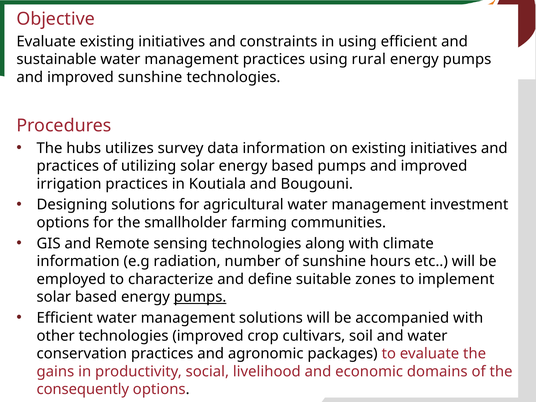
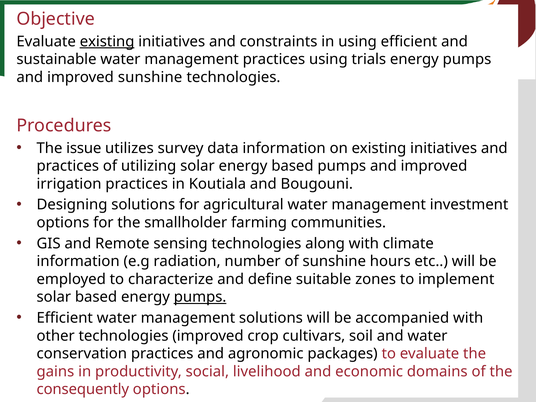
existing underline: none -> present (107, 42)
rural: rural -> trials (369, 59)
hubs: hubs -> issue (84, 148)
